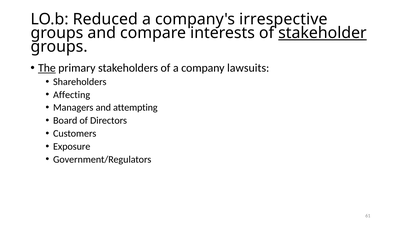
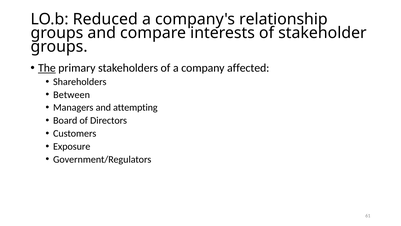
irrespective: irrespective -> relationship (283, 19)
stakeholder underline: present -> none (322, 33)
lawsuits: lawsuits -> affected (248, 68)
Affecting: Affecting -> Between (72, 95)
